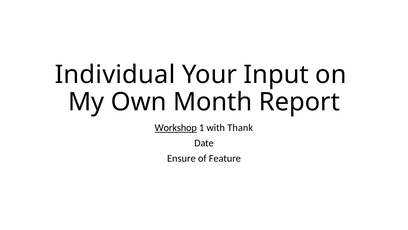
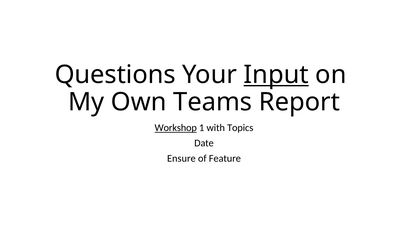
Individual: Individual -> Questions (115, 74)
Input underline: none -> present (276, 74)
Month: Month -> Teams (213, 102)
Thank: Thank -> Topics (240, 128)
